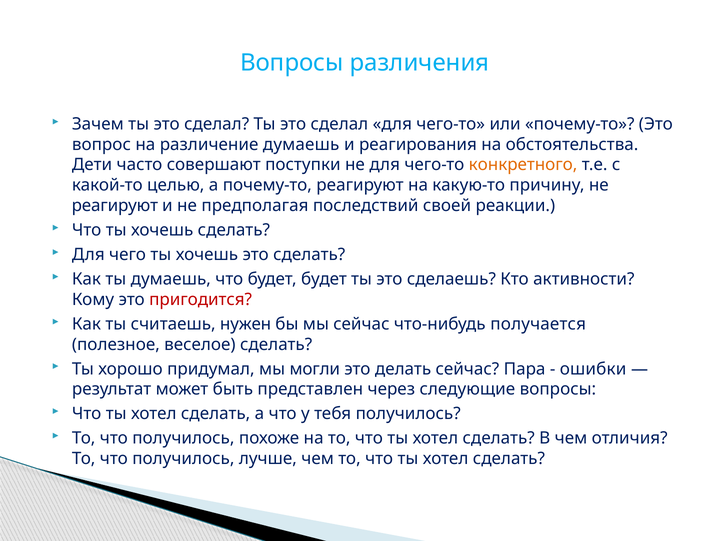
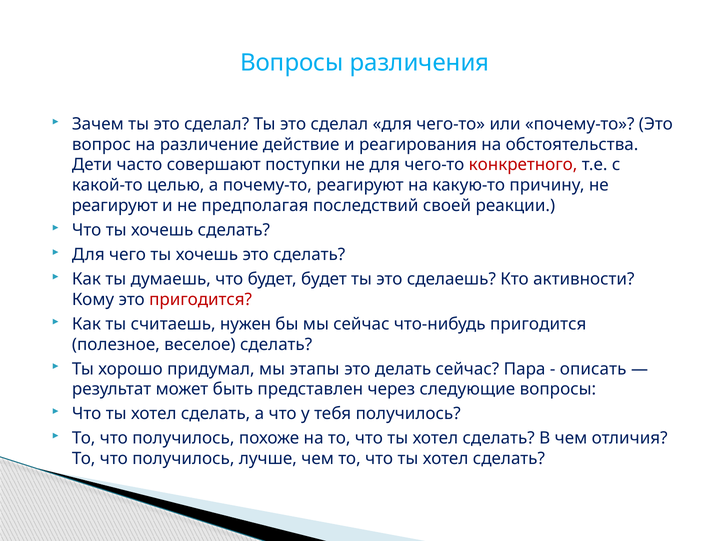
различение думаешь: думаешь -> действие (301, 144)
конкретного colour: orange -> red (523, 165)
что-нибудь получается: получается -> пригодится (538, 324)
могли: могли -> этапы (315, 369)
ошибки: ошибки -> описать (593, 369)
